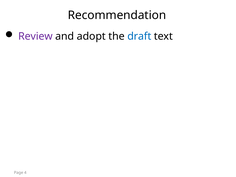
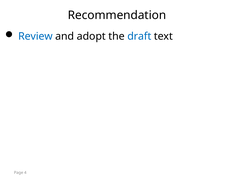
Review colour: purple -> blue (35, 36)
